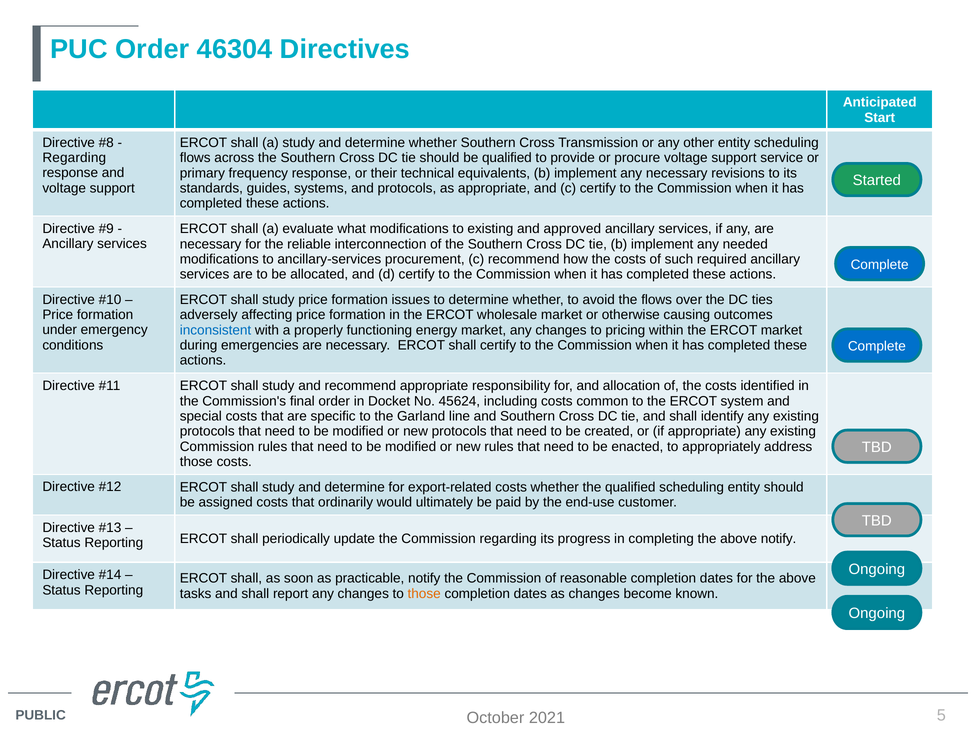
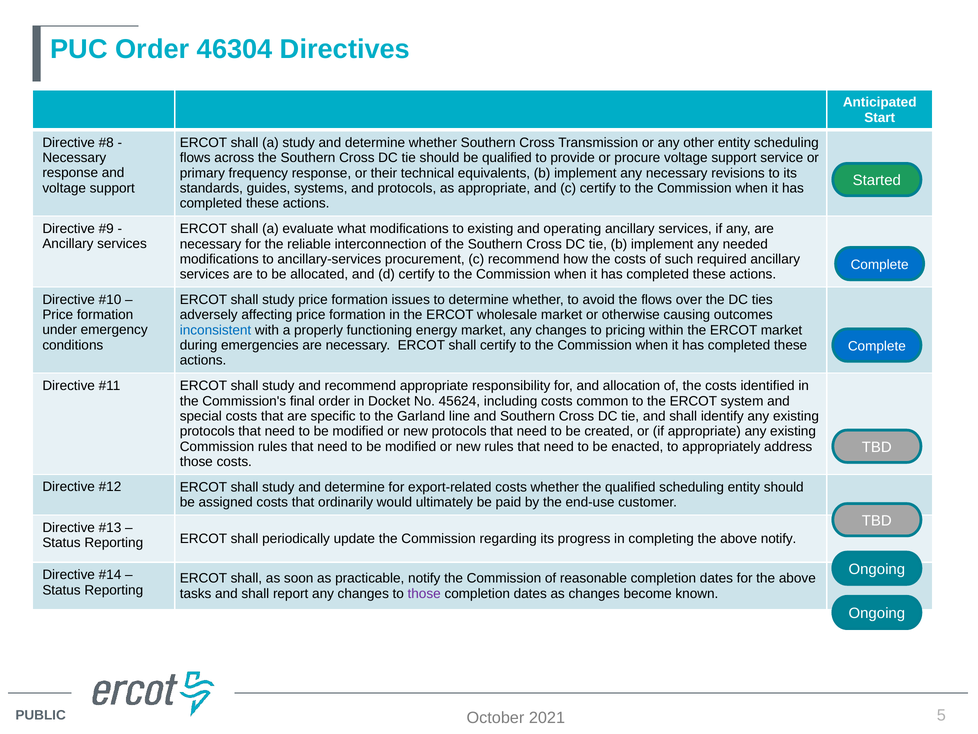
Regarding: Regarding -> Necessary (74, 158)
approved: approved -> operating (572, 229)
those colour: orange -> purple (424, 593)
